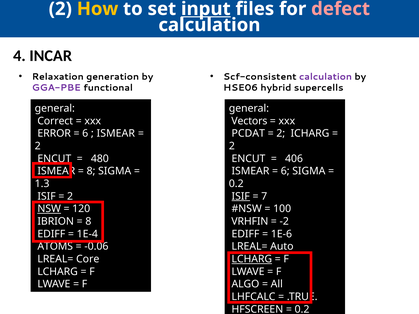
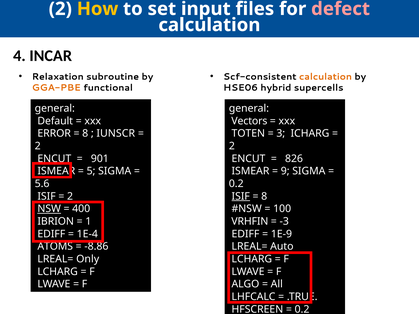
input underline: present -> none (206, 9)
generation: generation -> subroutine (113, 77)
calculation colour: purple -> orange (326, 77)
GGA-PBE colour: purple -> orange (56, 88)
Correct: Correct -> Default (55, 121)
6: 6 -> 8 (85, 134)
ISMEAR: ISMEAR -> IUNSCR (116, 134)
PCDAT: PCDAT -> TOTEN (248, 134)
2: 2 -> 3 (281, 134)
480: 480 -> 901 (100, 159)
406: 406 -> 826 (294, 159)
8: 8 -> 5 (91, 171)
6: 6 -> 9 (285, 171)
1.3: 1.3 -> 5.6 (42, 184)
7: 7 -> 8 (264, 196)
120: 120 -> 400 (81, 209)
8: 8 -> 1 (88, 222)
-2: -2 -> -3 (284, 222)
1E-6: 1E-6 -> 1E-9 (281, 234)
-0.06: -0.06 -> -8.86 (96, 247)
Core: Core -> Only (88, 259)
LCHARG underline: present -> none (252, 259)
